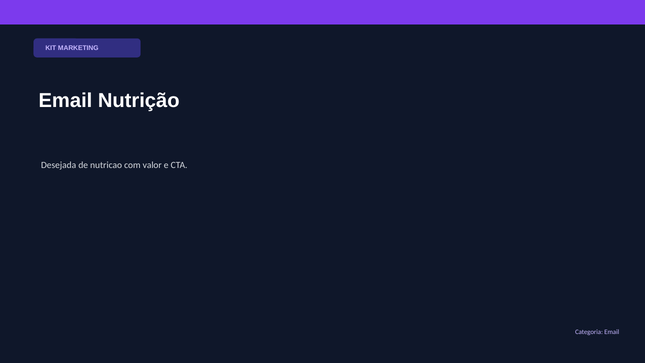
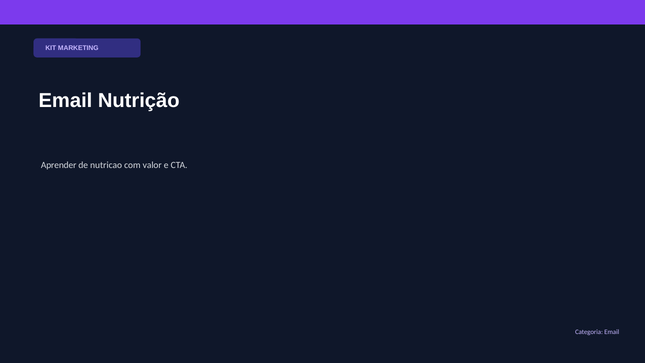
Desejada: Desejada -> Aprender (59, 165)
